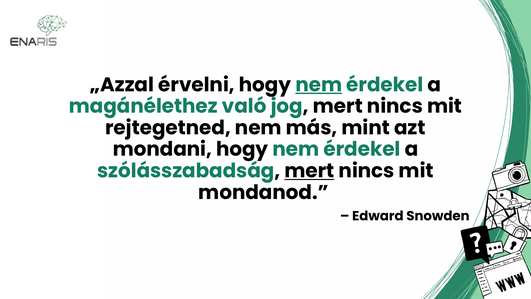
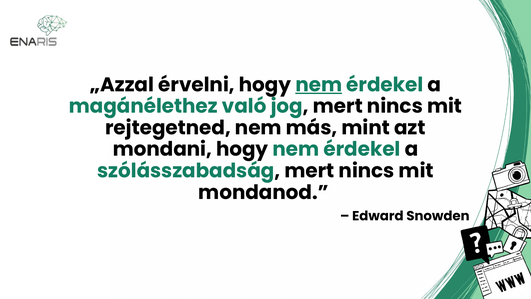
mert underline: present -> none (309, 171)
